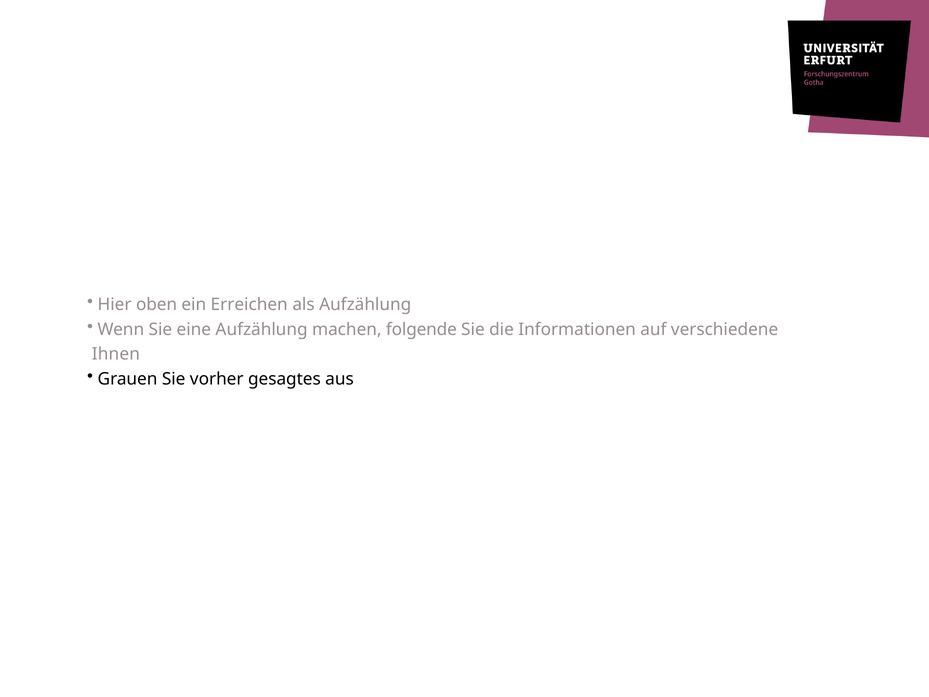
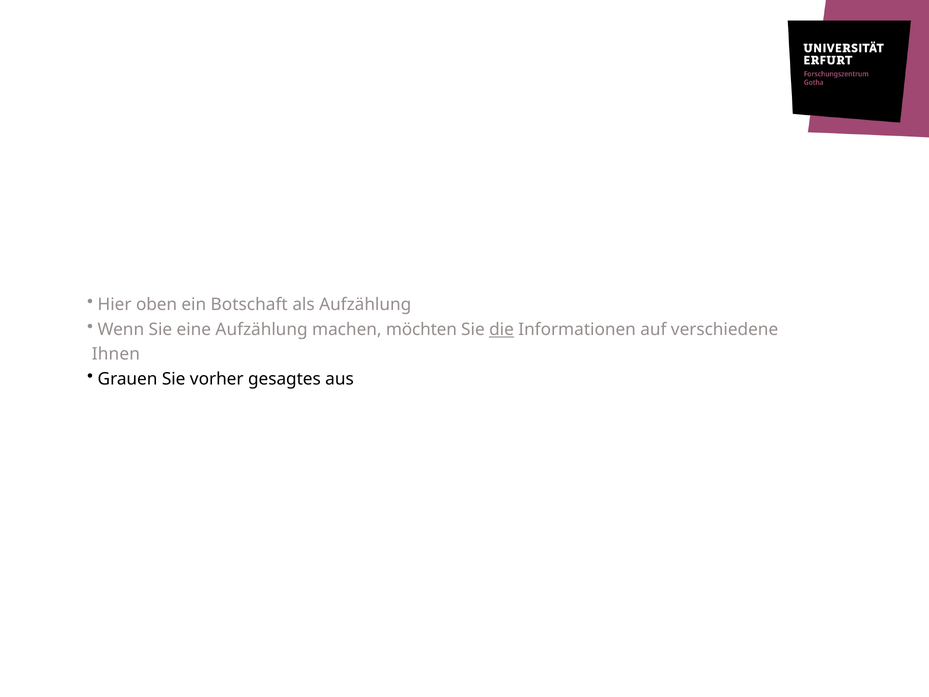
Erreichen: Erreichen -> Botschaft (249, 304)
folgende: folgende -> möchten (421, 329)
die underline: none -> present (502, 329)
